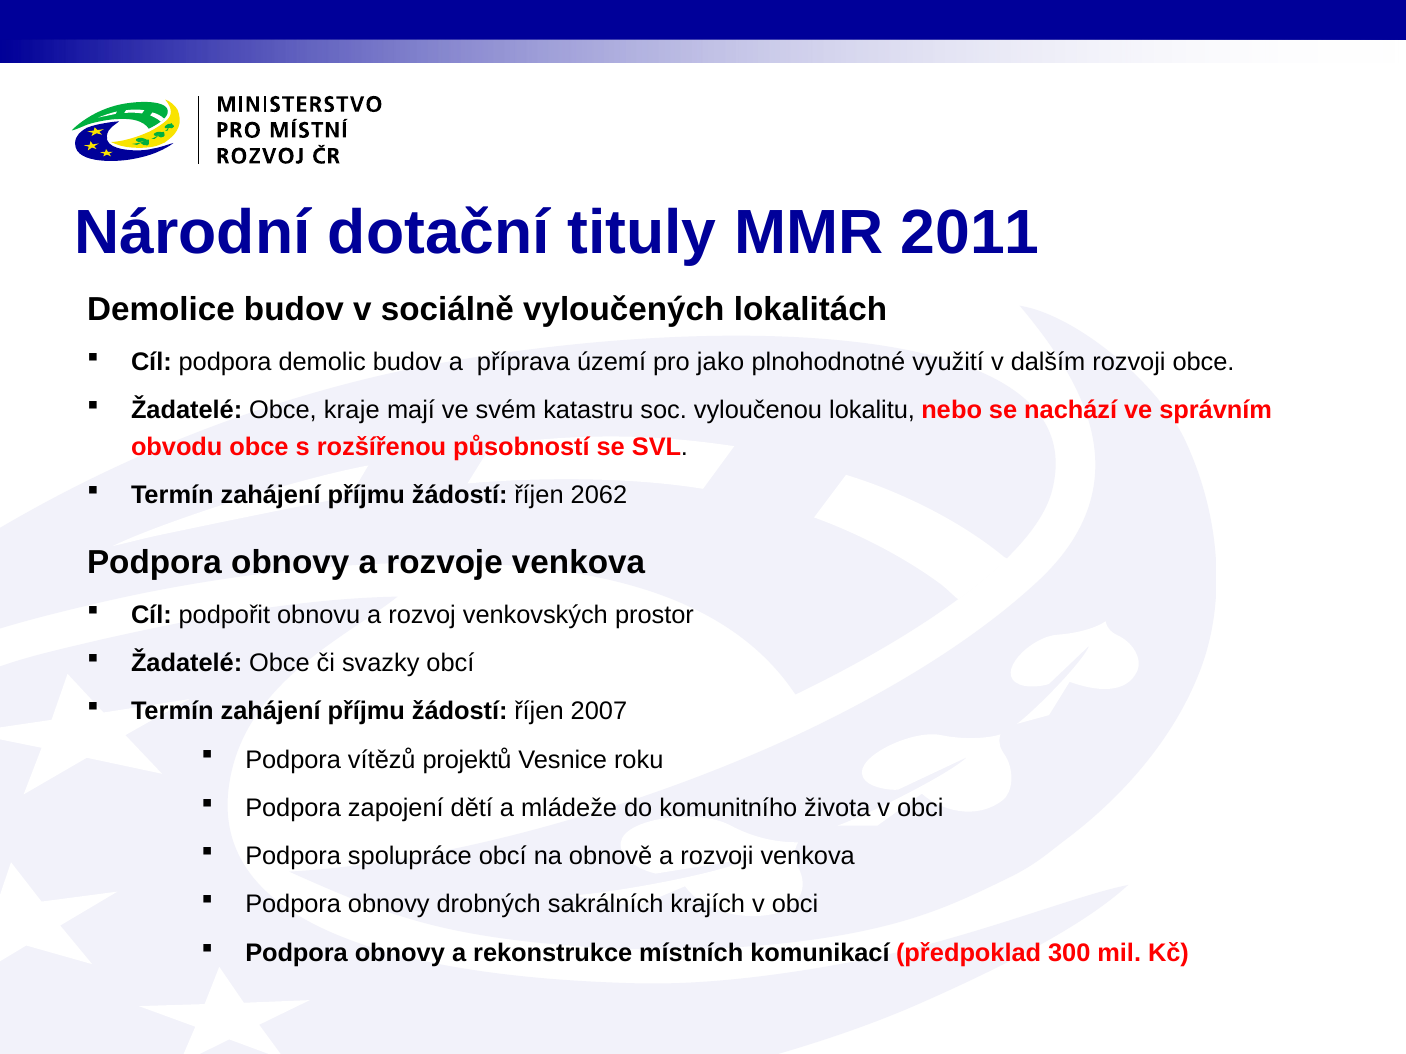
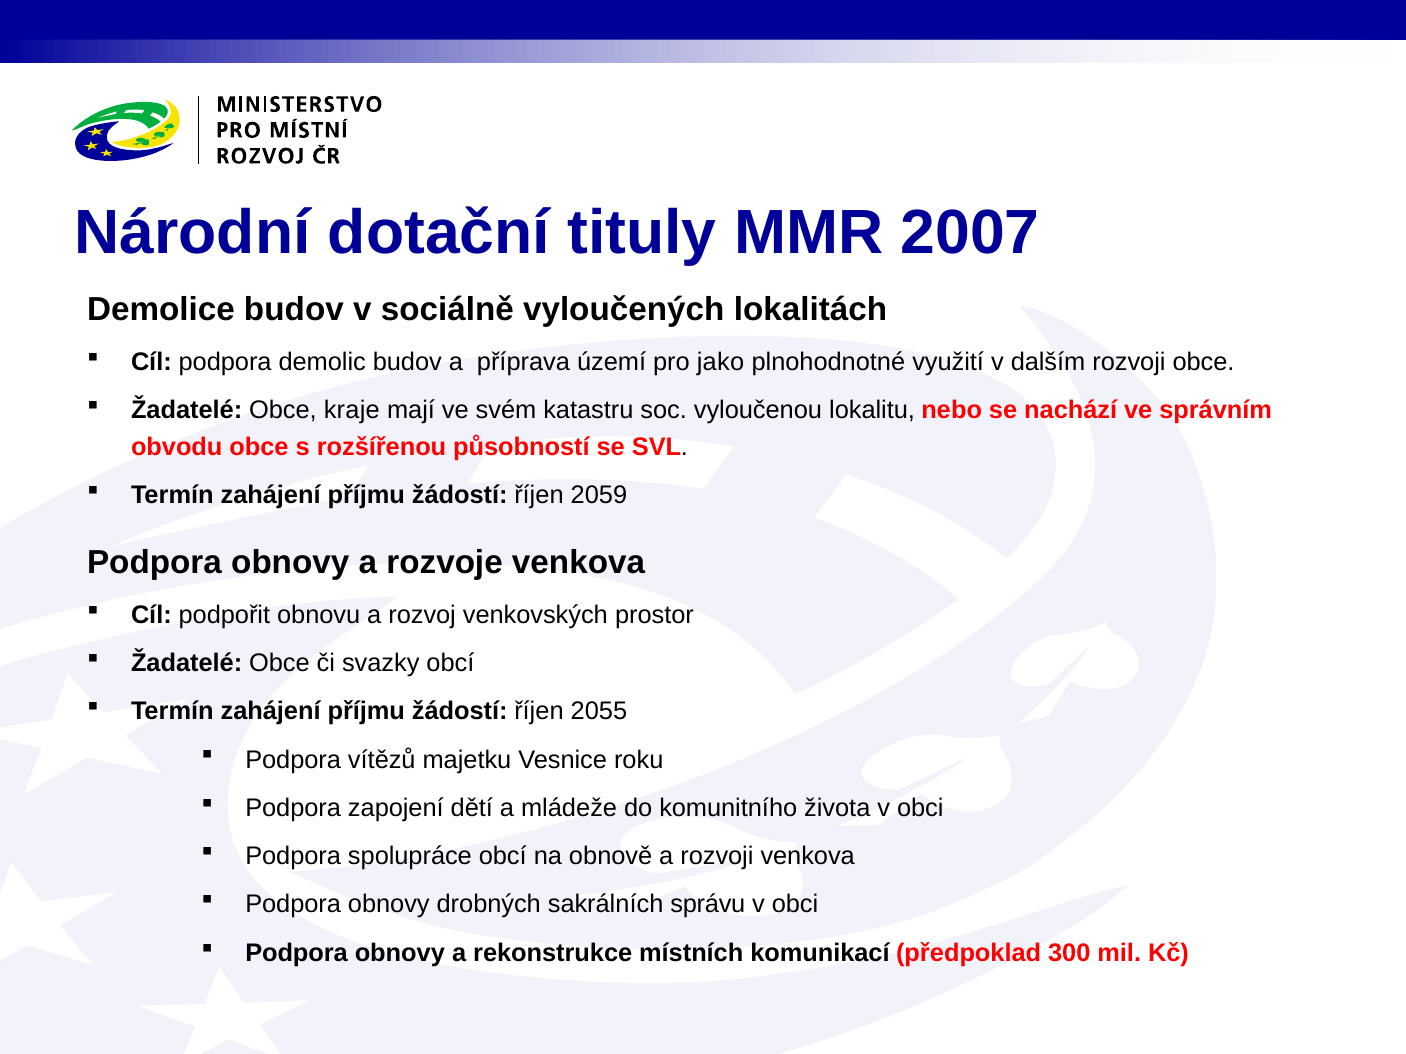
2011: 2011 -> 2007 (970, 233)
2062: 2062 -> 2059 (599, 495)
2007: 2007 -> 2055 (599, 712)
projektů: projektů -> majetku (467, 760)
krajích: krajích -> správu (708, 905)
